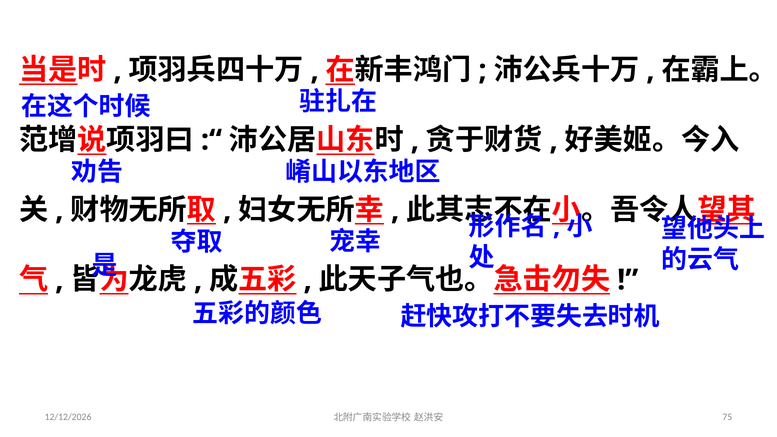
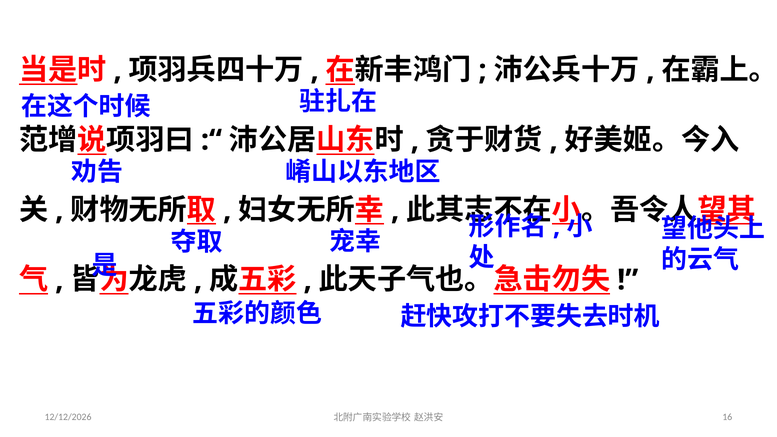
75: 75 -> 16 (727, 417)
